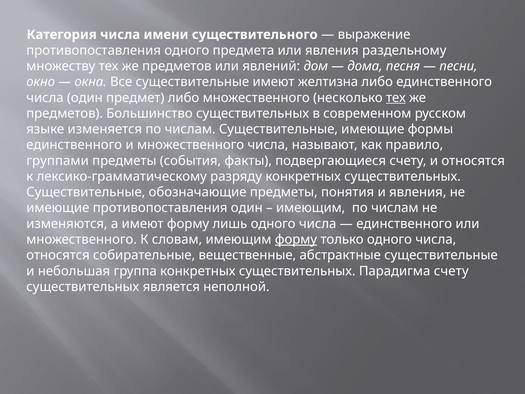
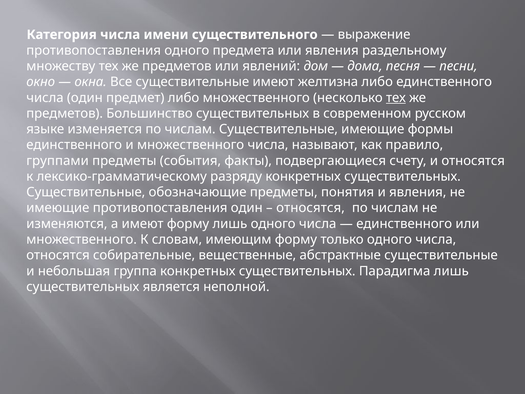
имеющим: имеющим -> относятся (311, 208)
форму underline: present -> none (296, 239)
Парадигма счету: счету -> лишь (451, 271)
